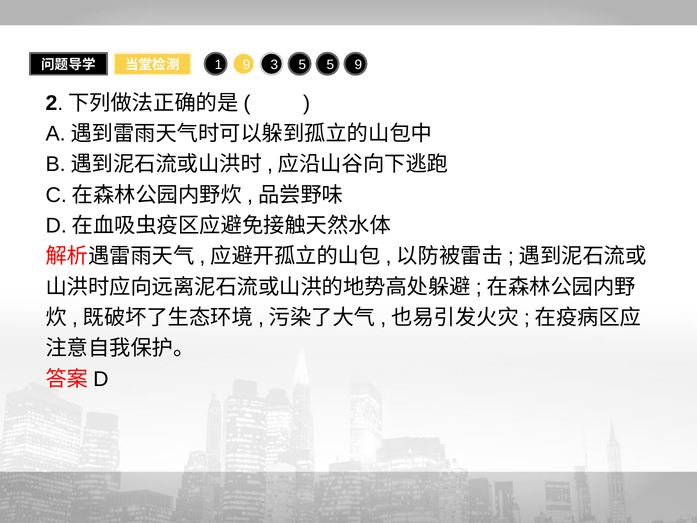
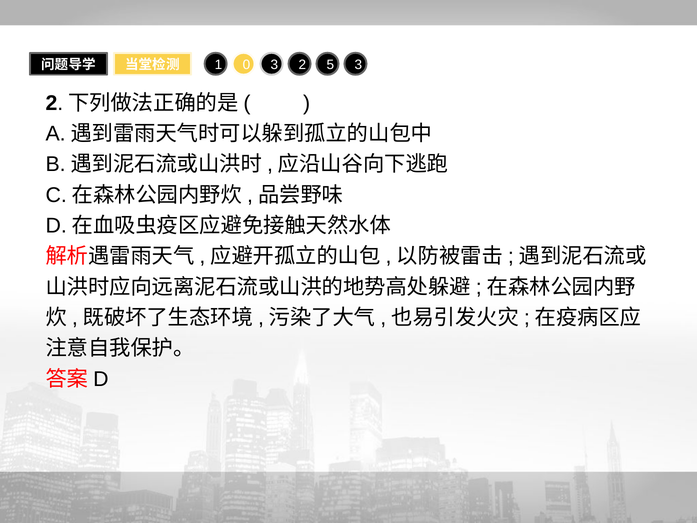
1 9: 9 -> 0 (246, 65)
3 5: 5 -> 2 (302, 65)
5 9: 9 -> 3 (358, 65)
